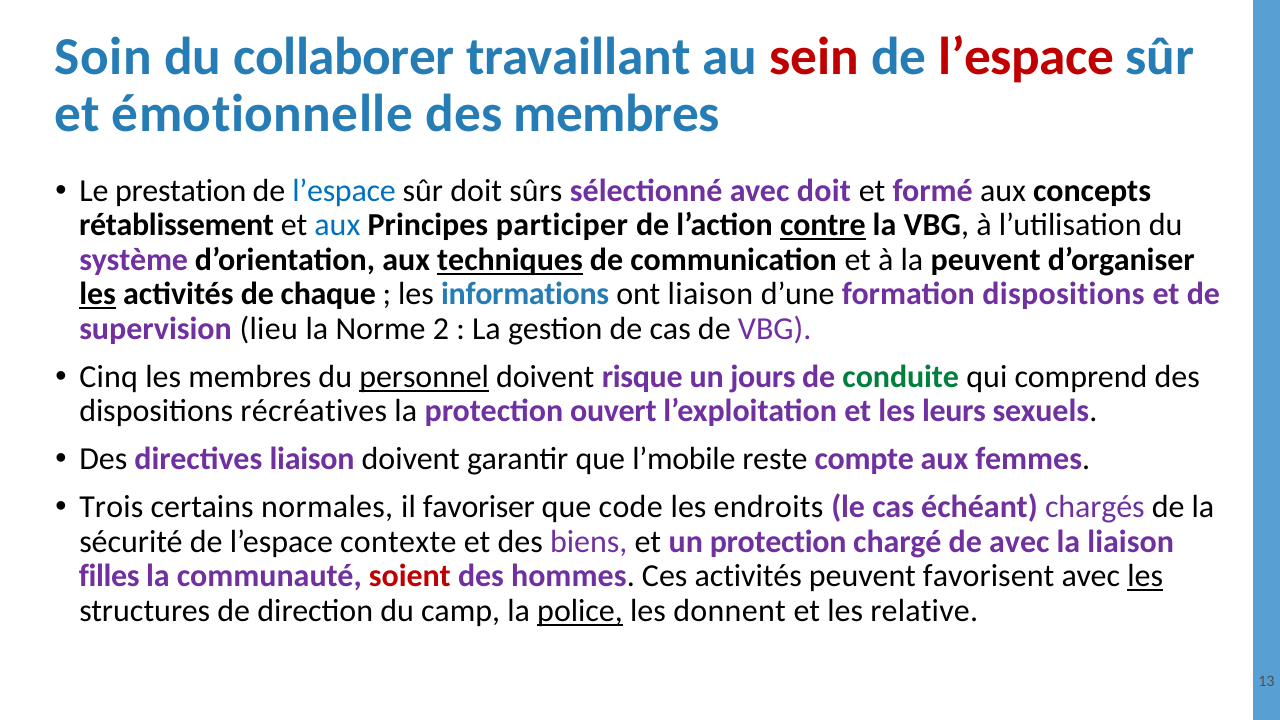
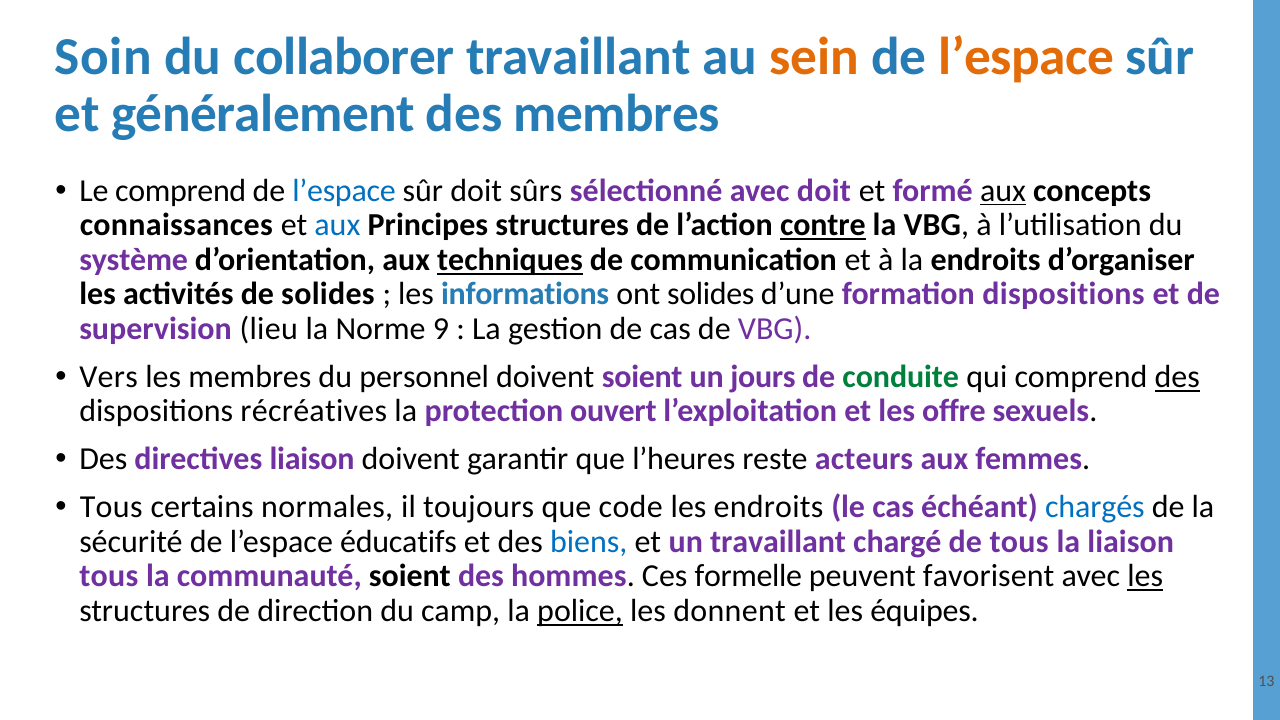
sein colour: red -> orange (814, 56)
l’espace colour: red -> orange (1026, 56)
émotionnelle: émotionnelle -> généralement (263, 114)
Le prestation: prestation -> comprend (181, 191)
aux underline: none -> present (1003, 191)
rétablissement: rétablissement -> connaissances (176, 225)
Principes participer: participer -> structures (562, 225)
la peuvent: peuvent -> endroits (986, 260)
les underline: present -> none (98, 294)
de chaque: chaque -> solides (328, 294)
ont liaison: liaison -> solides (711, 294)
2: 2 -> 9 (441, 329)
Cinq: Cinq -> Vers (109, 377)
personnel underline: present -> none (424, 377)
doivent risque: risque -> soient (642, 377)
des underline: none -> present (1177, 377)
leurs: leurs -> offre (954, 411)
l’mobile: l’mobile -> l’heures (684, 459)
compte: compte -> acteurs (864, 459)
Trois: Trois -> Tous (111, 507)
favoriser: favoriser -> toujours (479, 507)
chargés colour: purple -> blue (1095, 507)
contexte: contexte -> éducatifs (399, 542)
biens colour: purple -> blue (589, 542)
un protection: protection -> travaillant (778, 542)
de avec: avec -> tous (1019, 542)
filles: filles -> tous (109, 576)
soient colour: red -> black (410, 576)
Ces activités: activités -> formelle (748, 576)
relative: relative -> équipes (924, 611)
